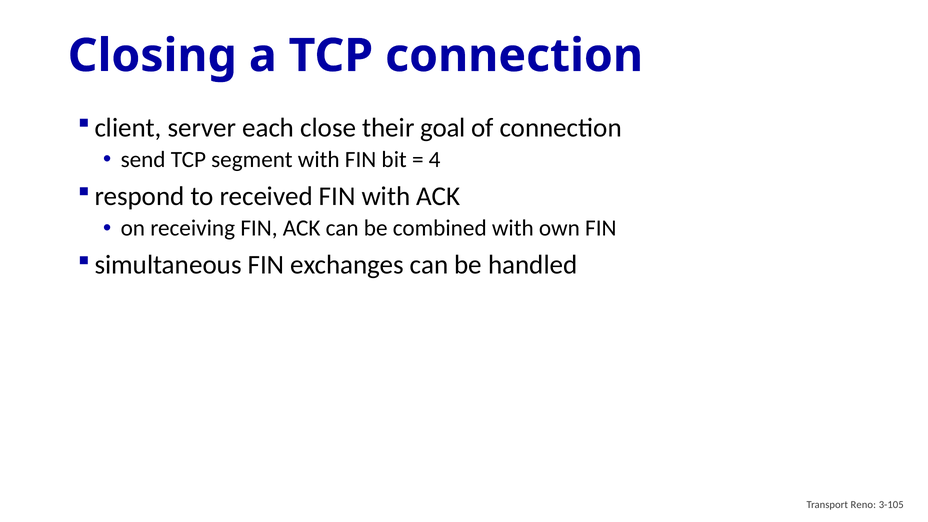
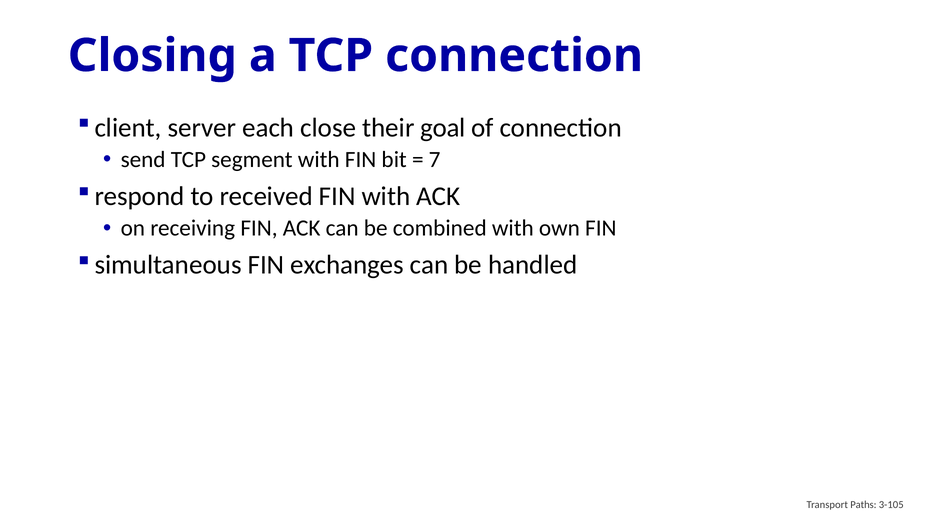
4: 4 -> 7 (435, 160)
Reno: Reno -> Paths (863, 505)
